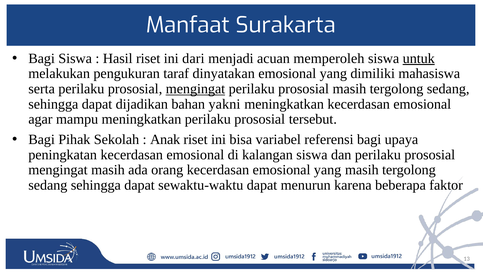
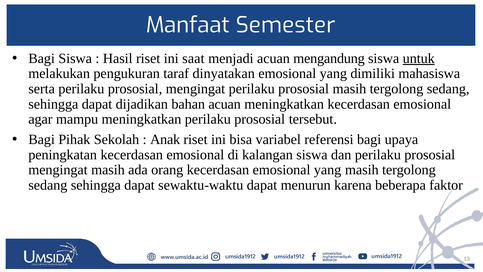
Surakarta: Surakarta -> Semester (286, 25)
dari: dari -> saat (193, 58)
memperoleh: memperoleh -> mengandung (329, 58)
mengingat underline: present -> none (195, 89)
bahan yakni: yakni -> acuan (225, 104)
